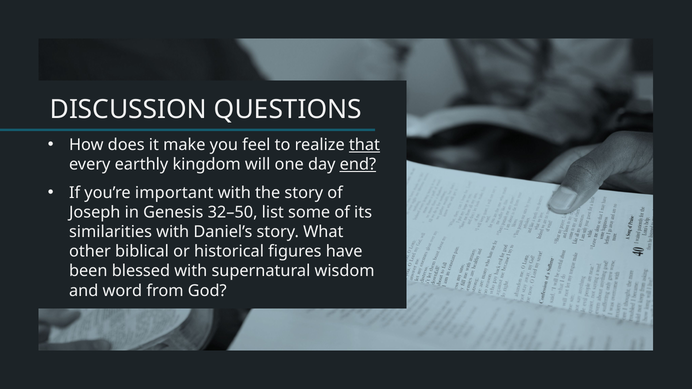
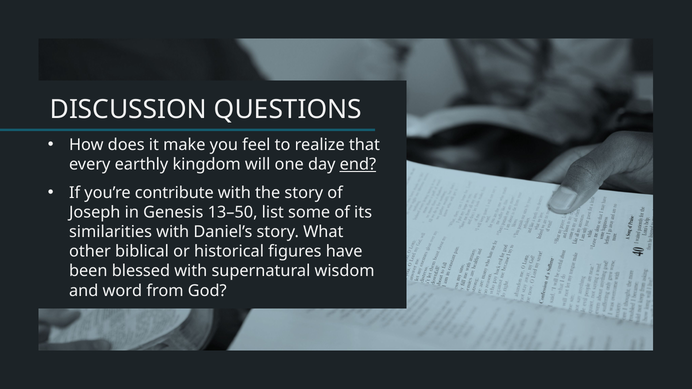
that underline: present -> none (364, 145)
important: important -> contribute (174, 193)
32–50: 32–50 -> 13–50 (233, 212)
